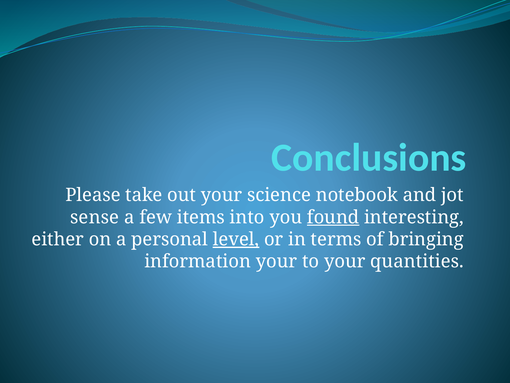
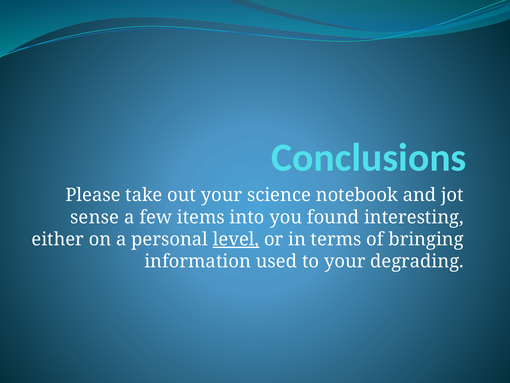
found underline: present -> none (333, 217)
information your: your -> used (276, 261)
quantities: quantities -> degrading (417, 261)
